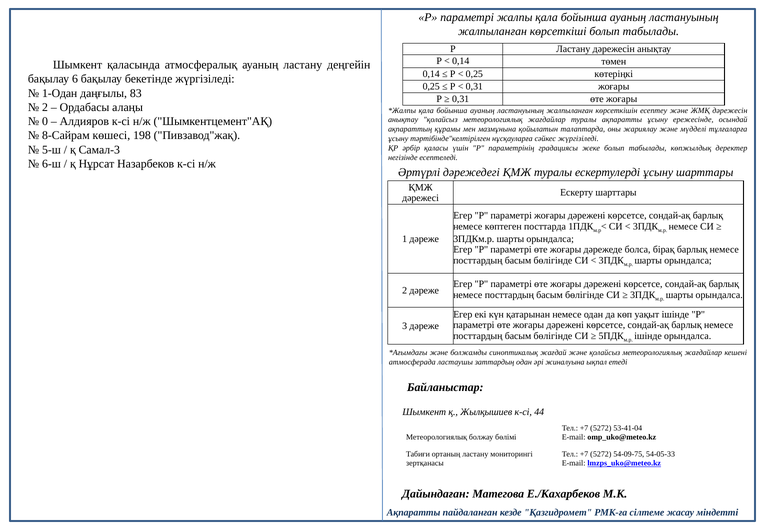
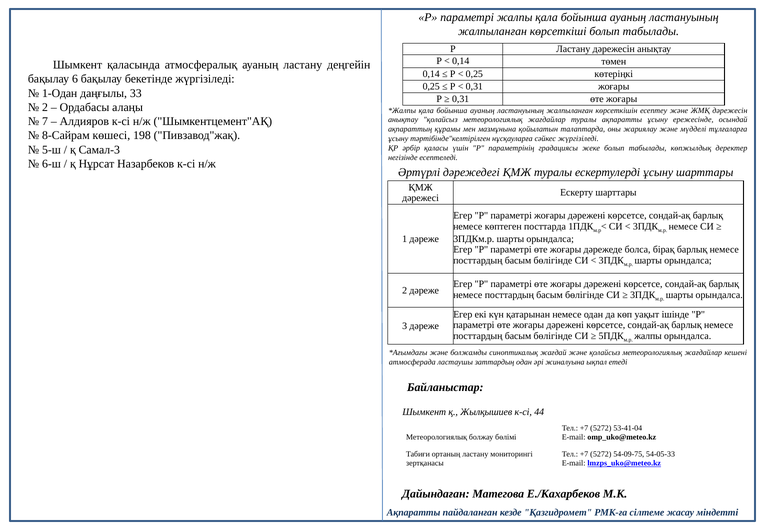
83: 83 -> 33 (136, 93)
0: 0 -> 7 (45, 121)
ішінде: ішінде -> жалпы (648, 336)
